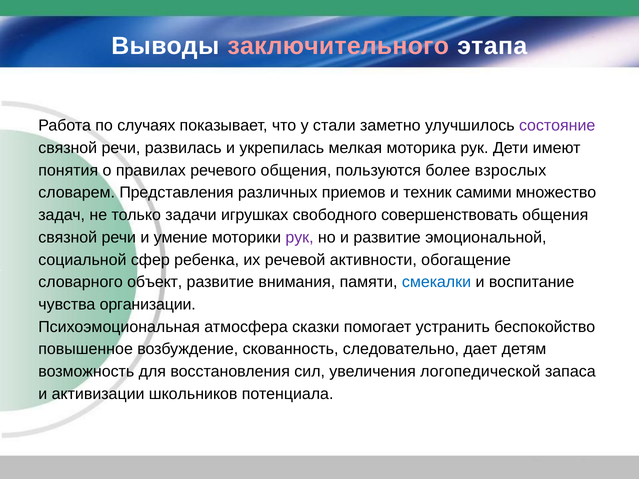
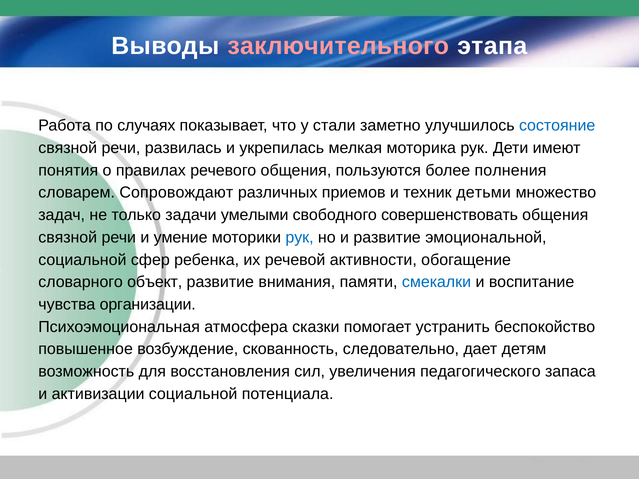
состояние colour: purple -> blue (557, 126)
взрослых: взрослых -> полнения (511, 170)
Представления: Представления -> Сопровождают (176, 193)
самими: самими -> детьми (484, 193)
игрушках: игрушках -> умелыми (255, 215)
рук colour: purple -> blue (300, 238)
логопедической: логопедической -> педагогического (480, 372)
активизации школьников: школьников -> социальной (193, 394)
